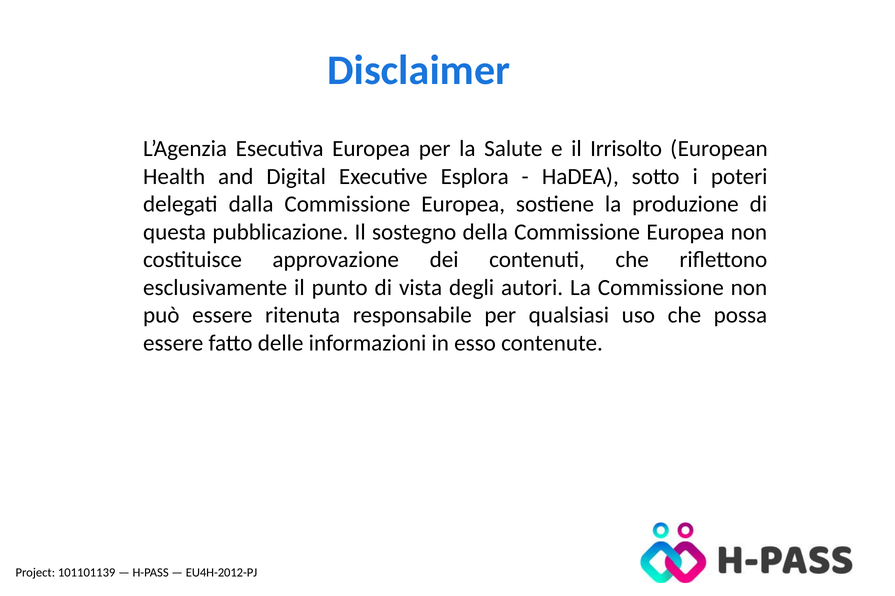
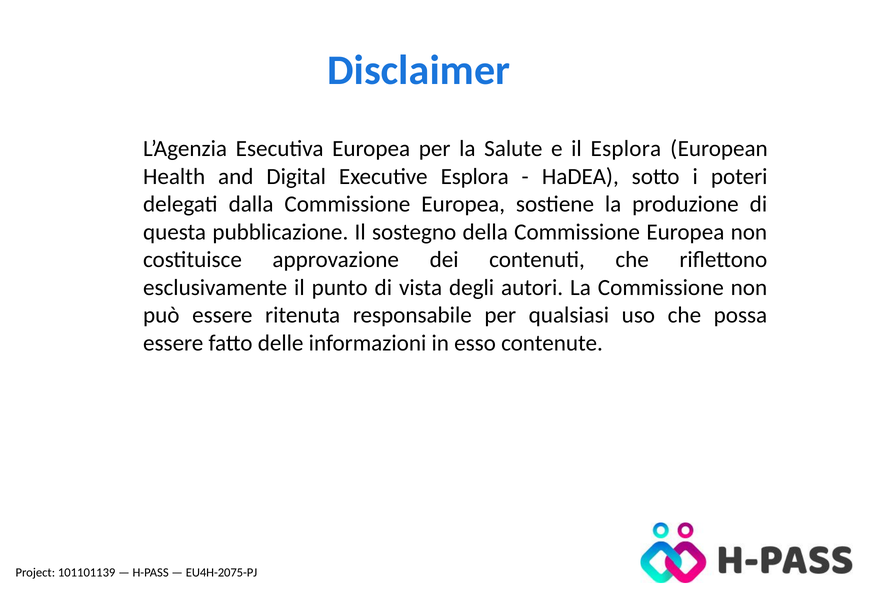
il Irrisolto: Irrisolto -> Esplora (626, 149)
EU4H-2012-PJ: EU4H-2012-PJ -> EU4H-2075-PJ (222, 573)
